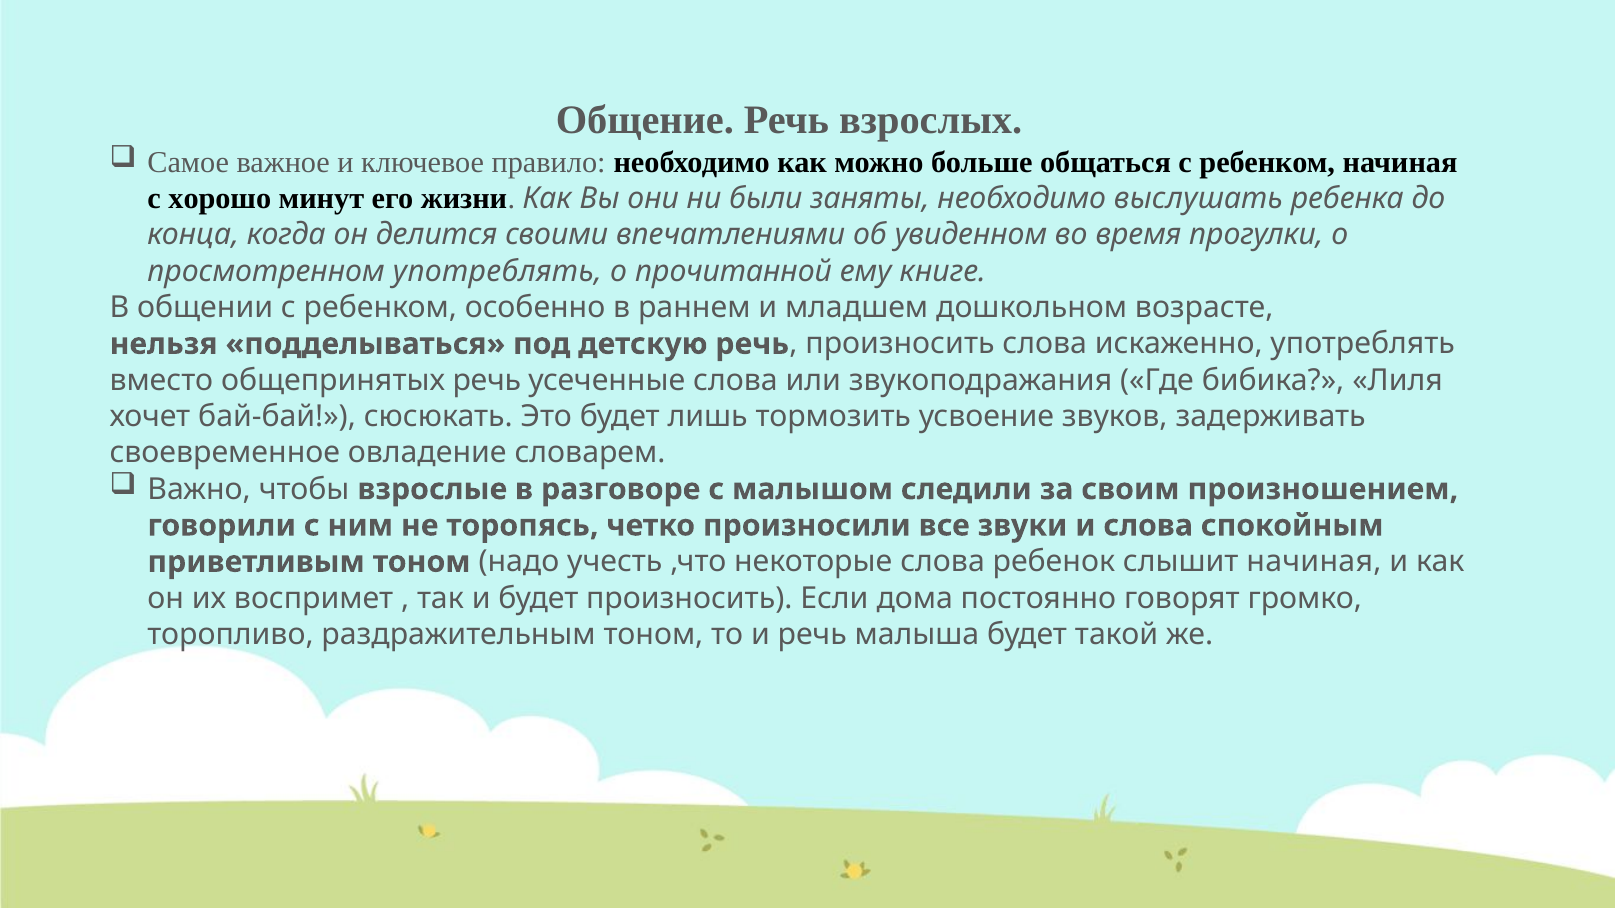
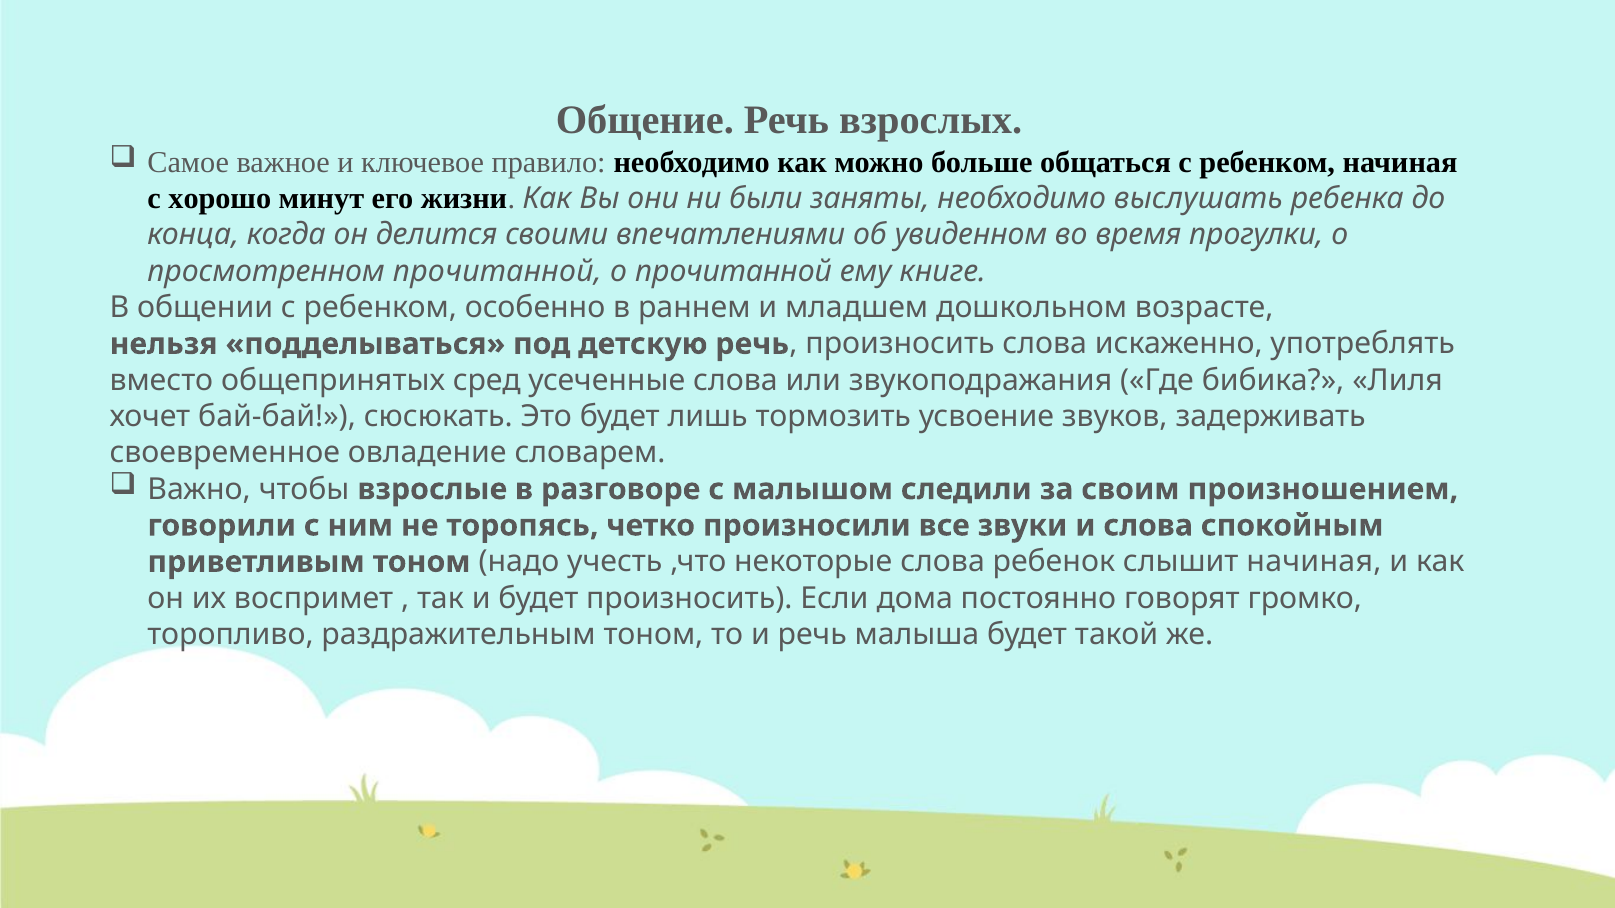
просмотренном употреблять: употреблять -> прочитанной (497, 271)
общепринятых речь: речь -> сред (487, 380)
